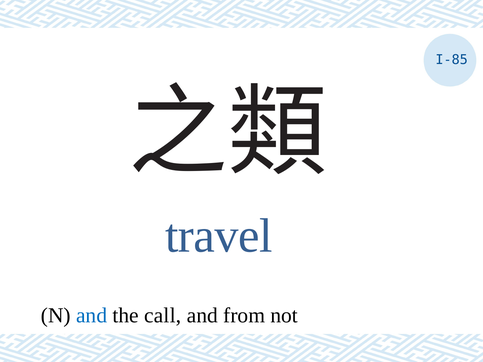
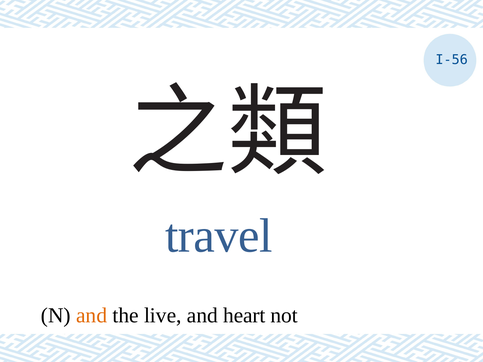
I-85: I-85 -> I-56 (452, 60)
and colour: blue -> orange (92, 316)
call: call -> live (163, 316)
from: from -> heart (244, 316)
